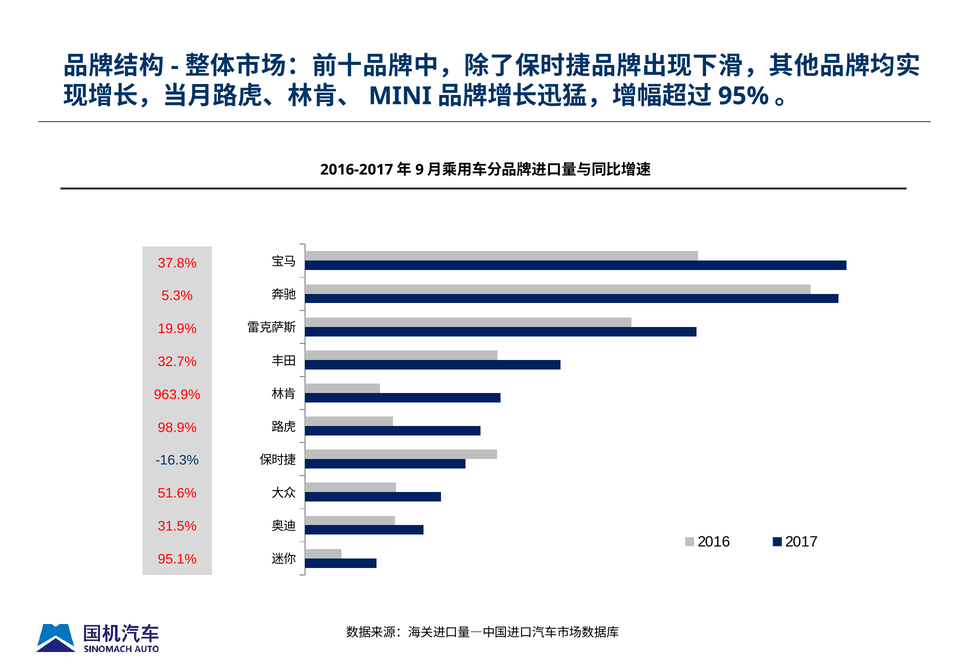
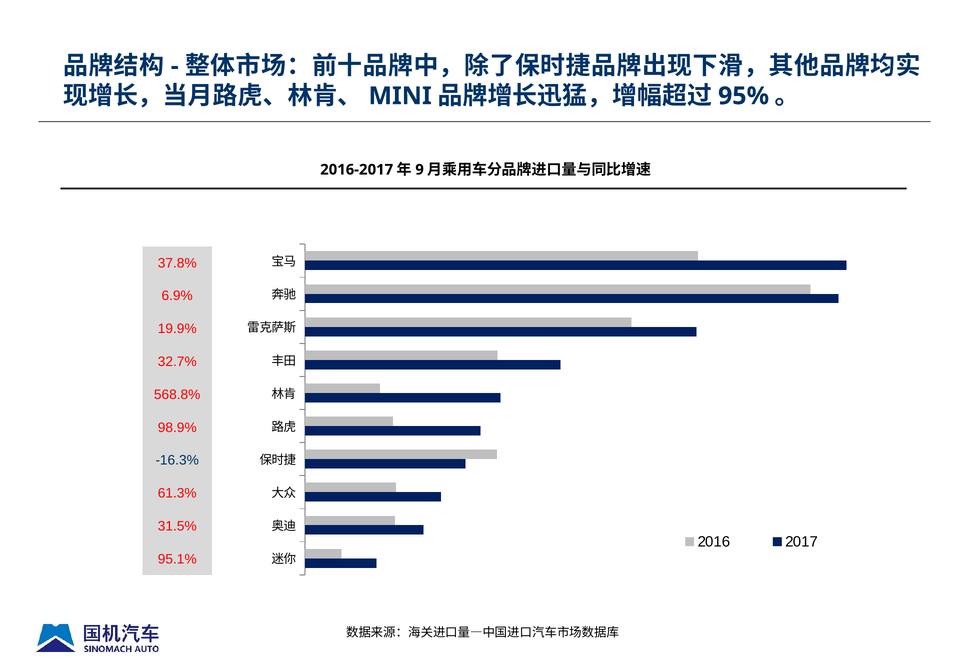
5.3%: 5.3% -> 6.9% (177, 296)
963.9%: 963.9% -> 568.8% (177, 395)
51.6%: 51.6% -> 61.3% (177, 494)
